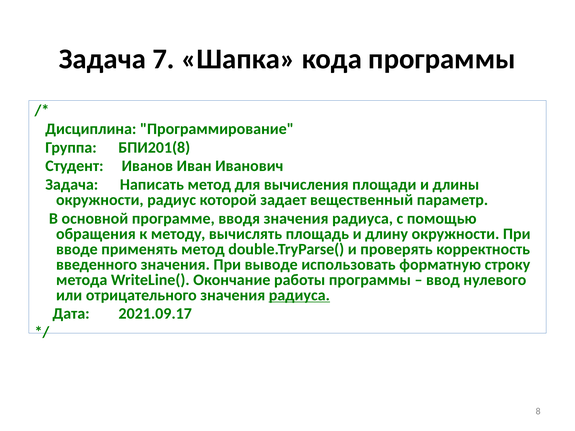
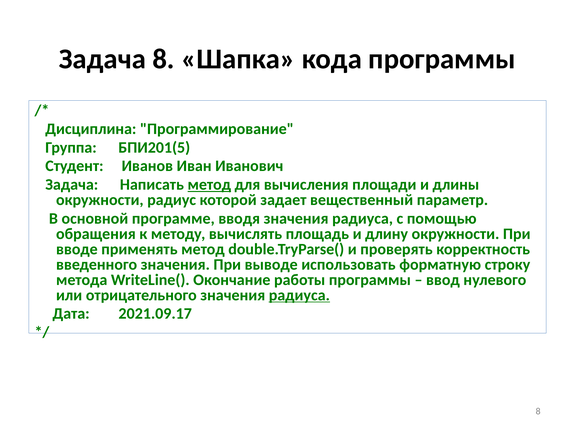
Задача 7: 7 -> 8 (163, 59)
БПИ201(8: БПИ201(8 -> БПИ201(5 (154, 148)
метод underline: none -> present (209, 185)
